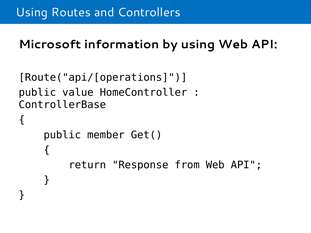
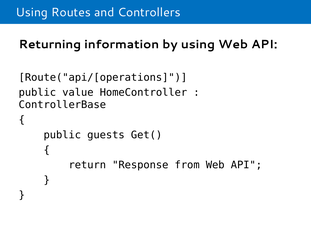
Microsoft: Microsoft -> Returning (50, 44)
member: member -> guests (106, 135)
